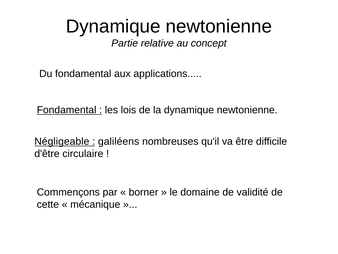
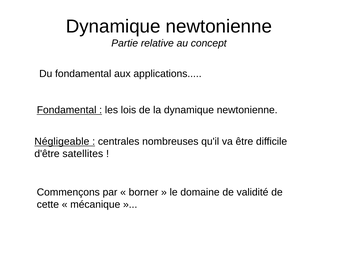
galiléens: galiléens -> centrales (119, 141)
circulaire: circulaire -> satellites (83, 153)
